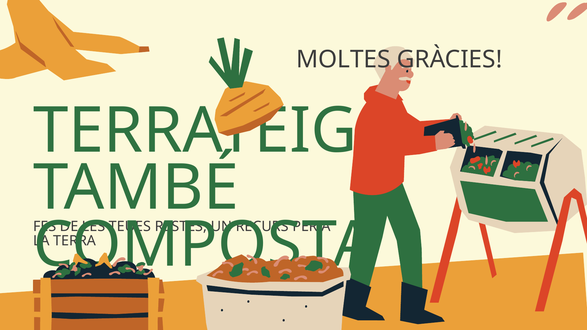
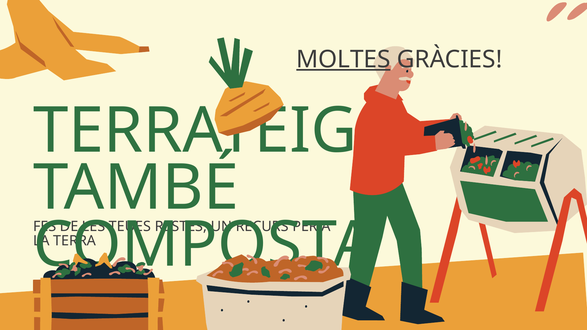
MOLTES underline: none -> present (343, 59)
